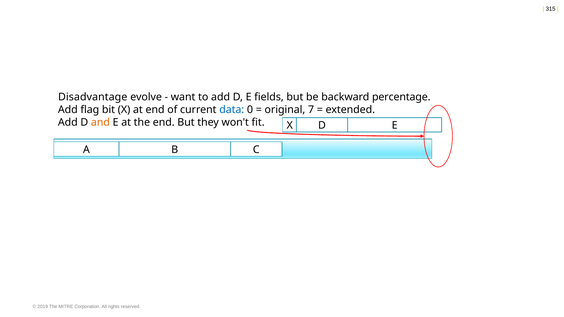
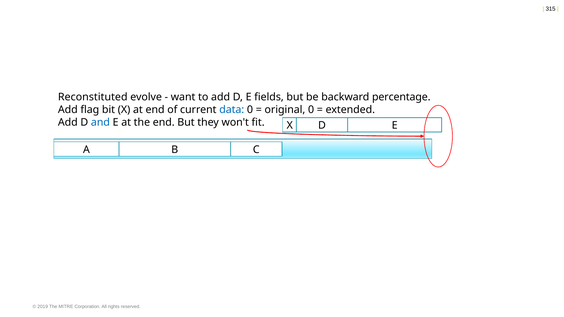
Disadvantage: Disadvantage -> Reconstituted (93, 97)
original 7: 7 -> 0 (311, 110)
and colour: orange -> blue (100, 122)
